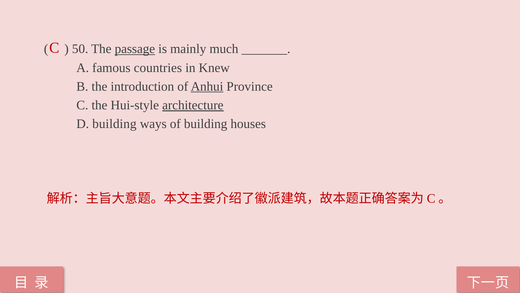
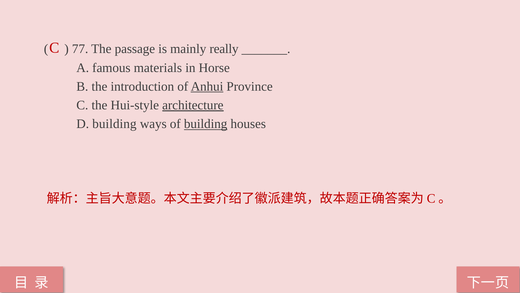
50: 50 -> 77 (80, 49)
passage underline: present -> none (135, 49)
much: much -> really (224, 49)
countries: countries -> materials (158, 68)
Knew: Knew -> Horse (214, 68)
building underline: none -> present (206, 124)
